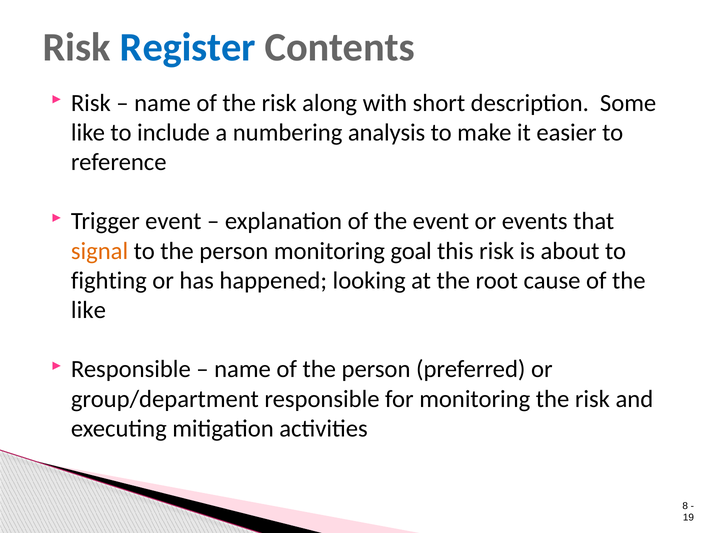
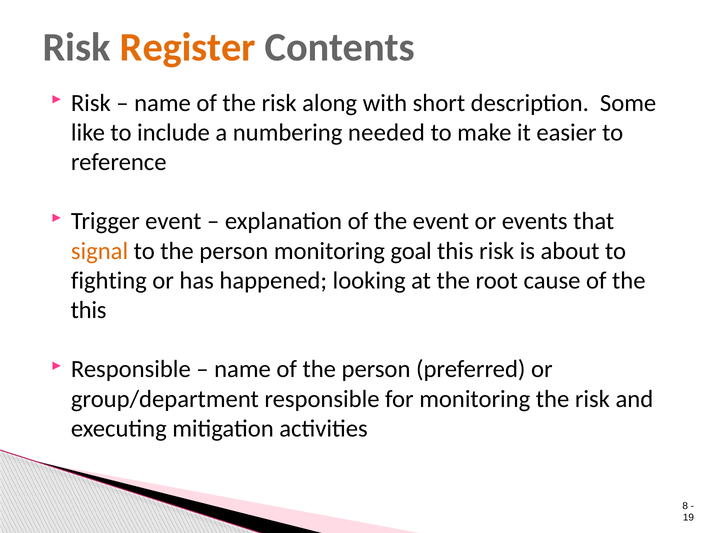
Register colour: blue -> orange (188, 47)
analysis: analysis -> needed (386, 133)
like: like -> this (89, 310)
